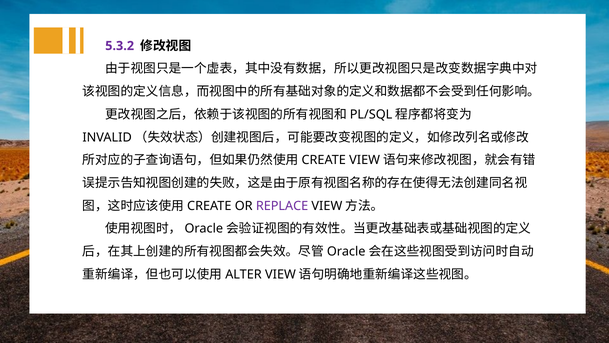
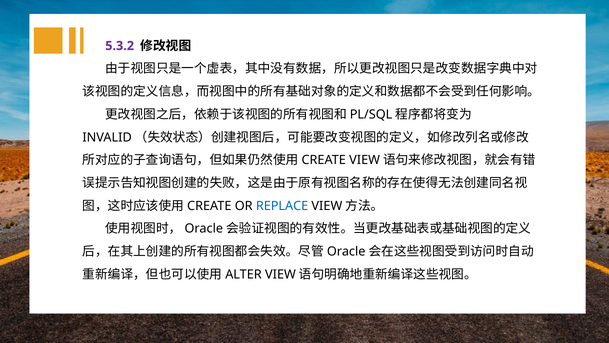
REPLACE colour: purple -> blue (282, 206)
